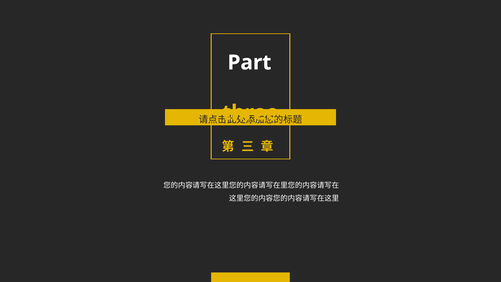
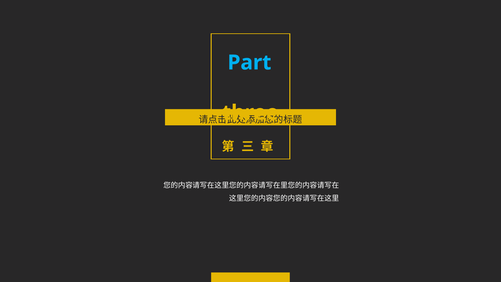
Part colour: white -> light blue (249, 63)
